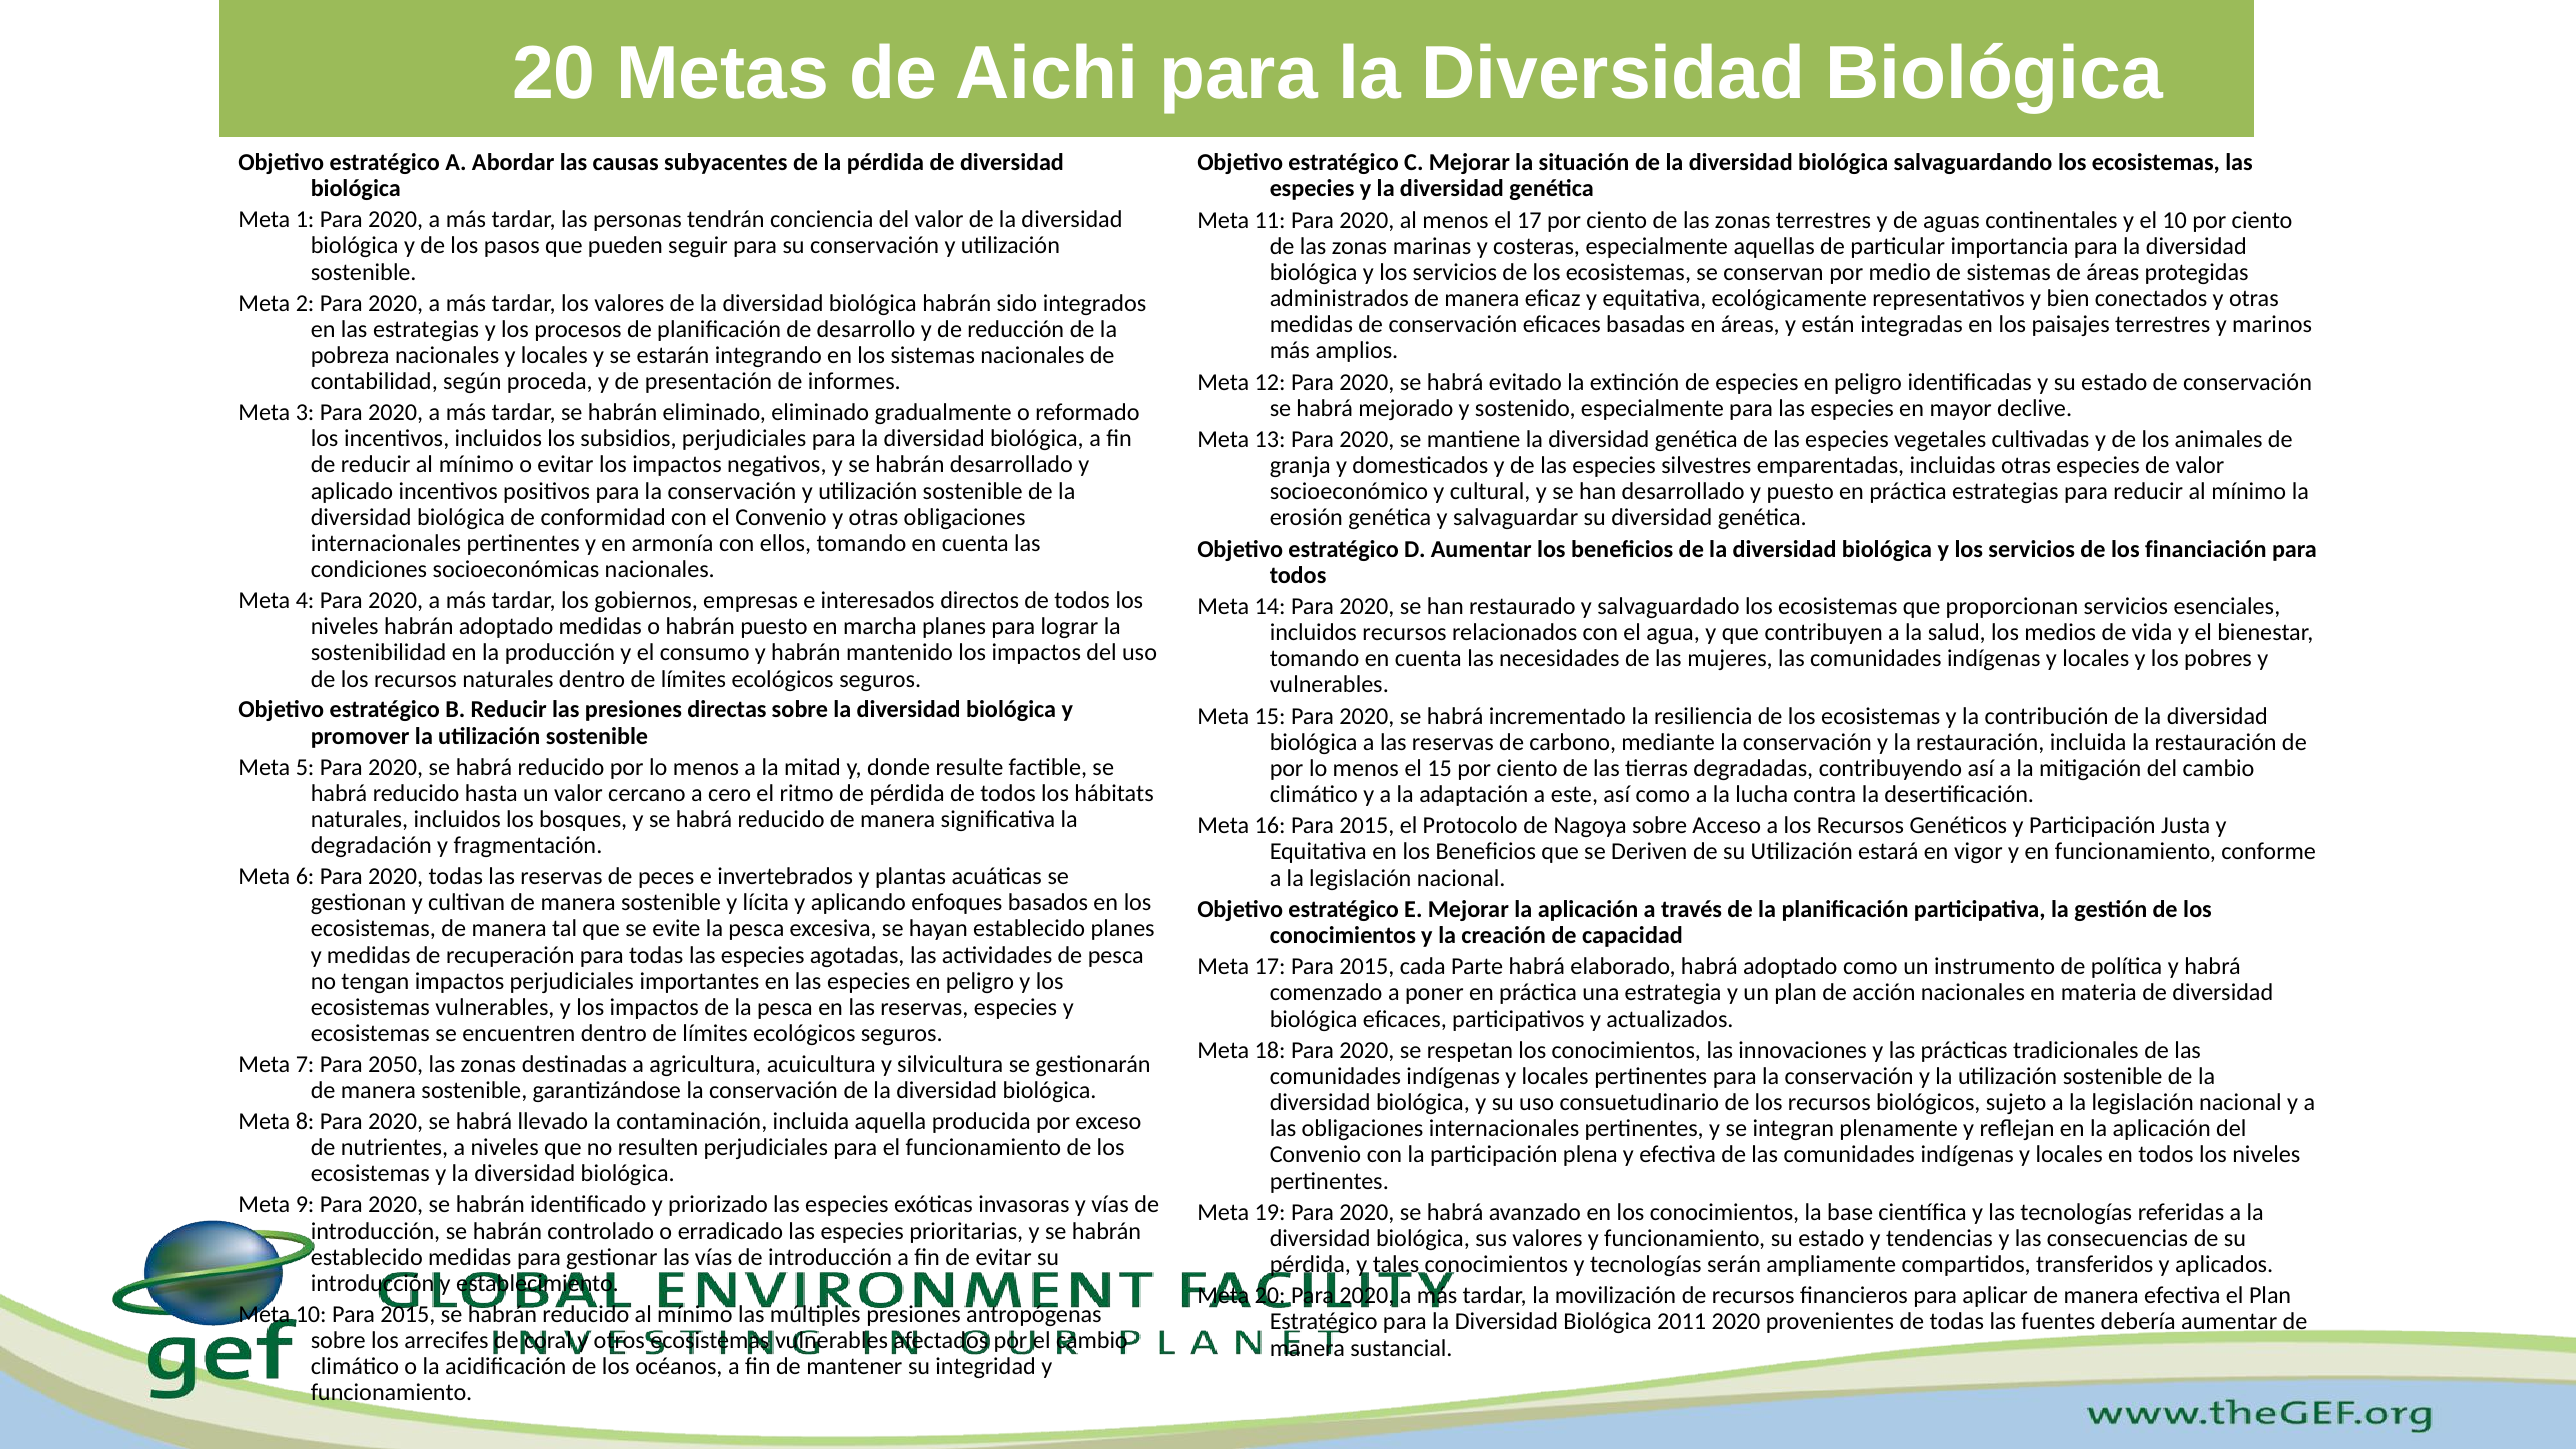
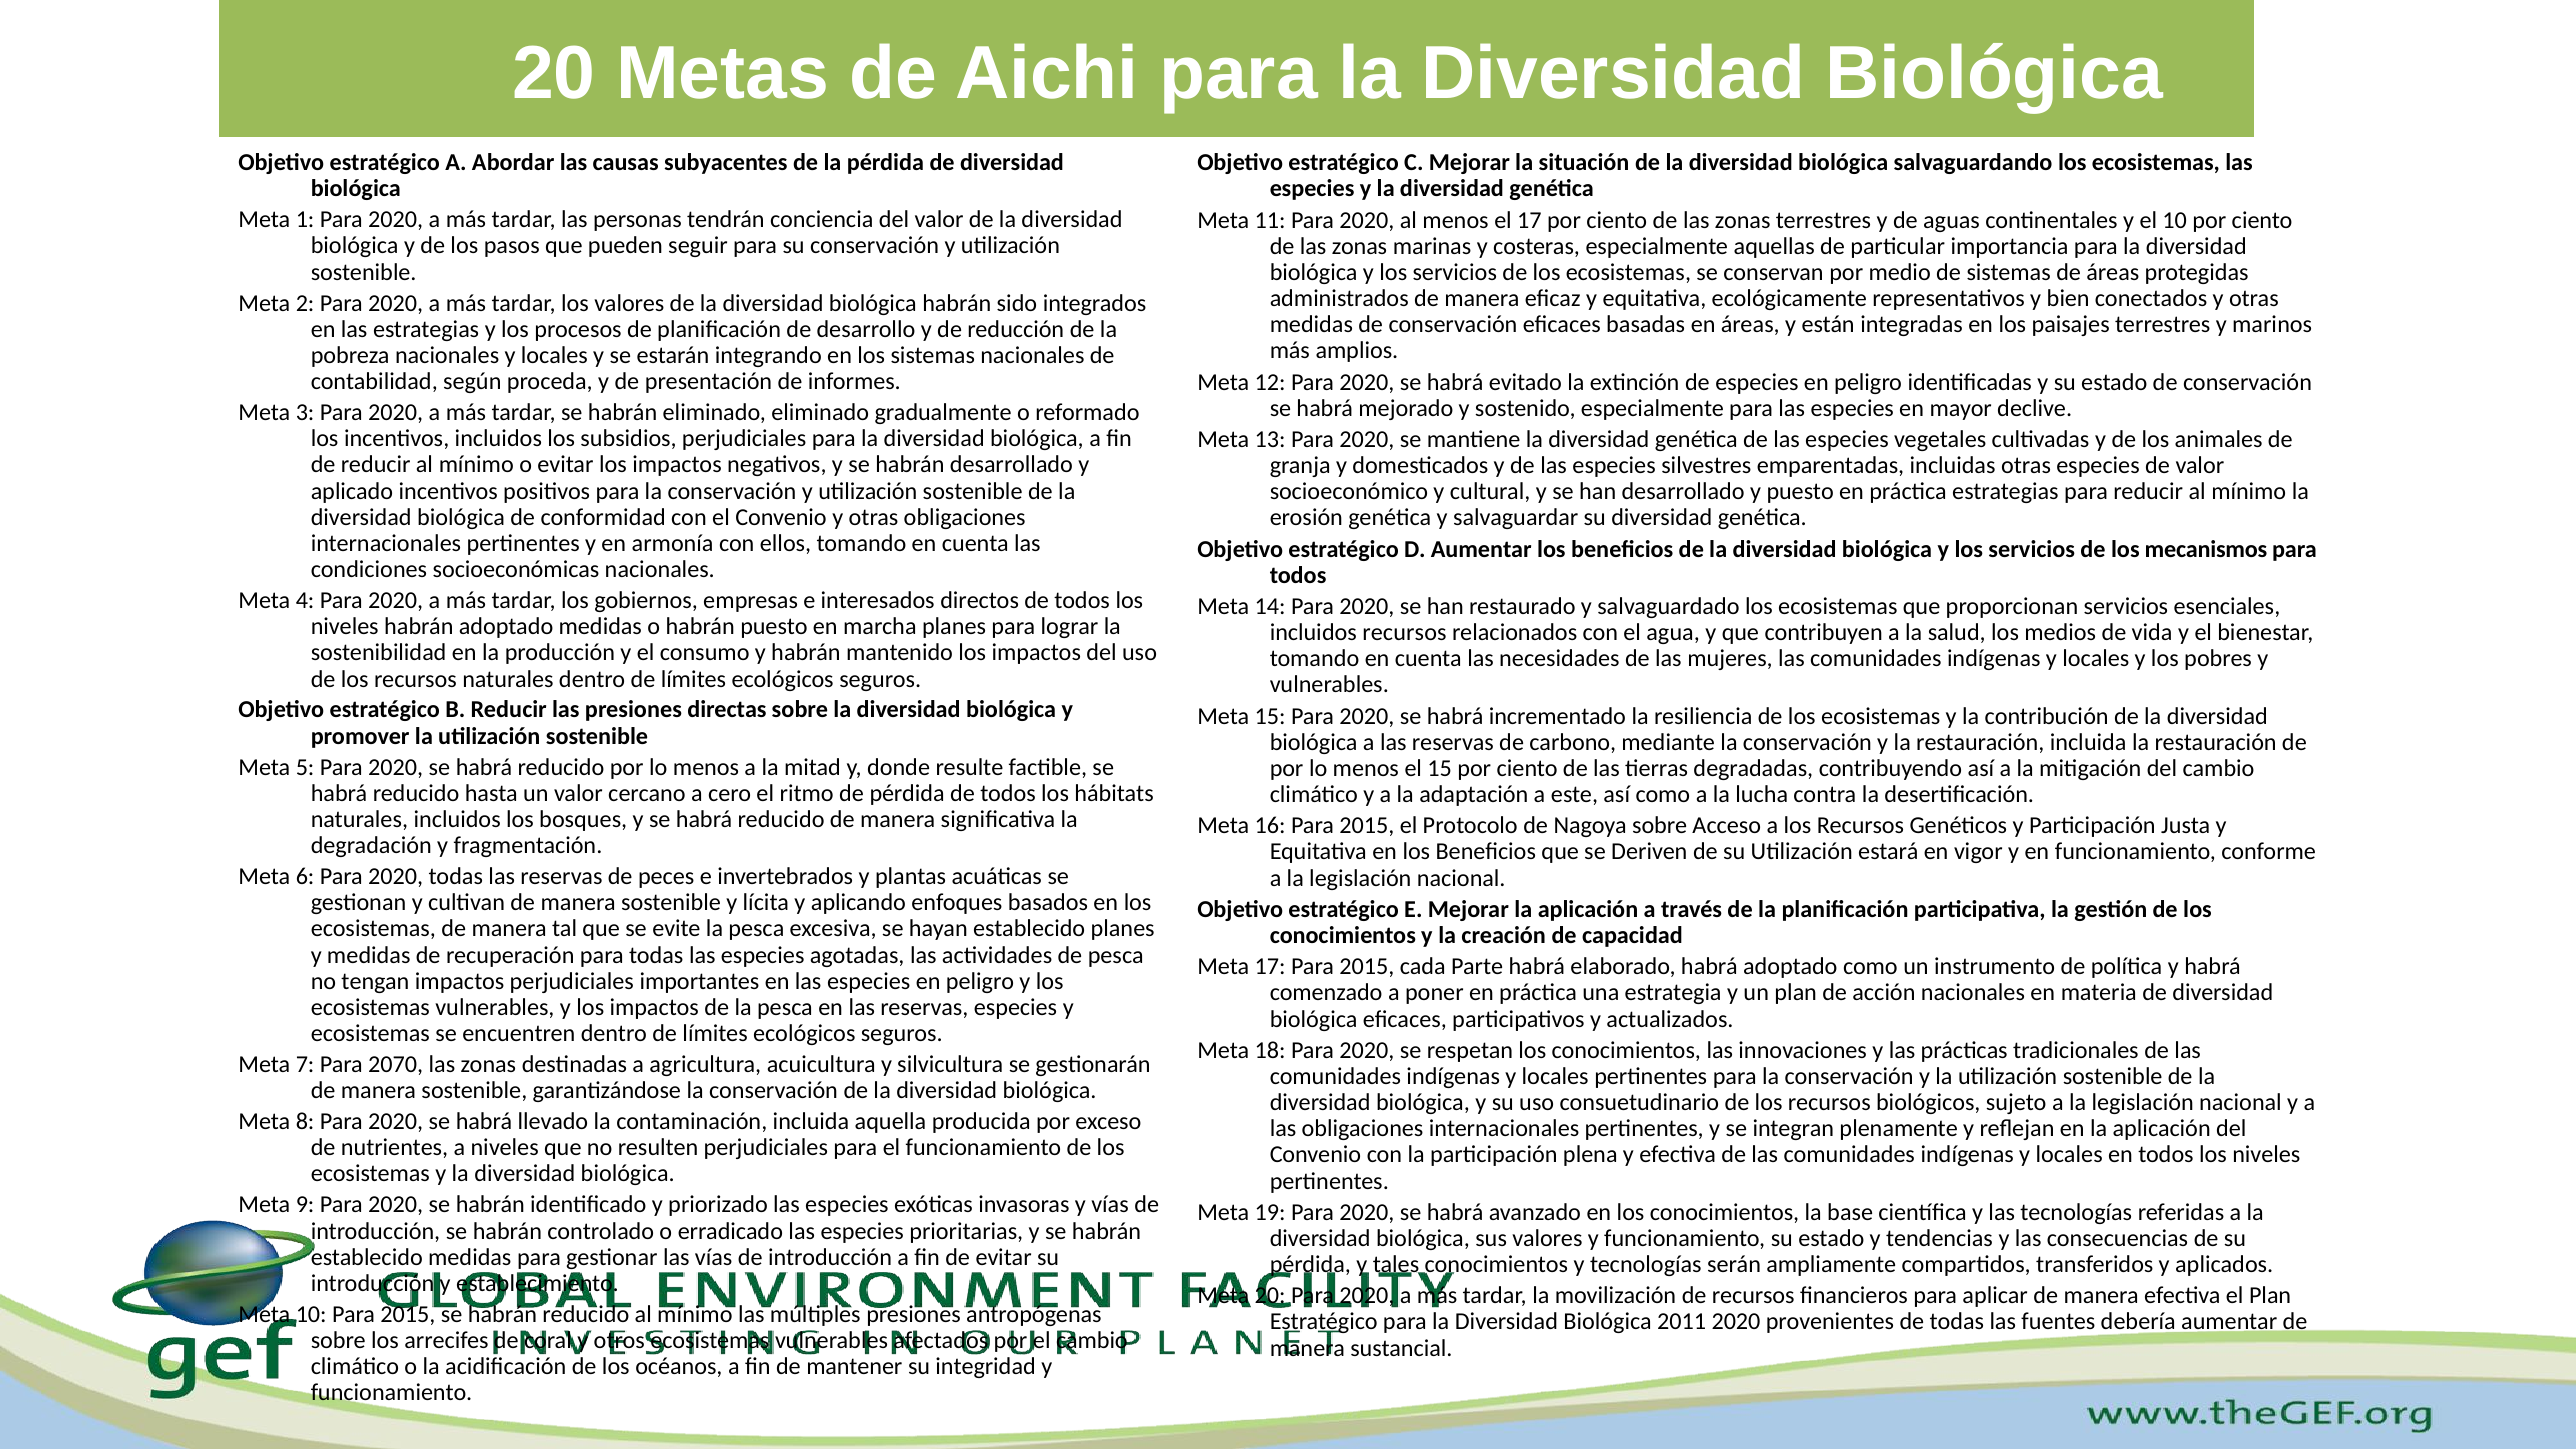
financiación: financiación -> mecanismos (2206, 549)
2050: 2050 -> 2070 (396, 1064)
